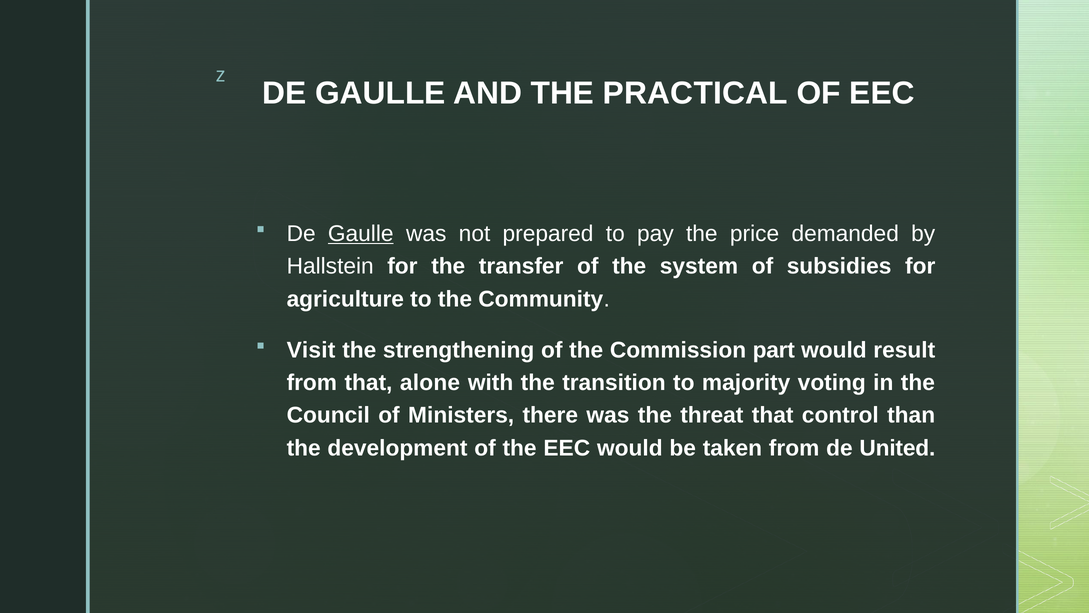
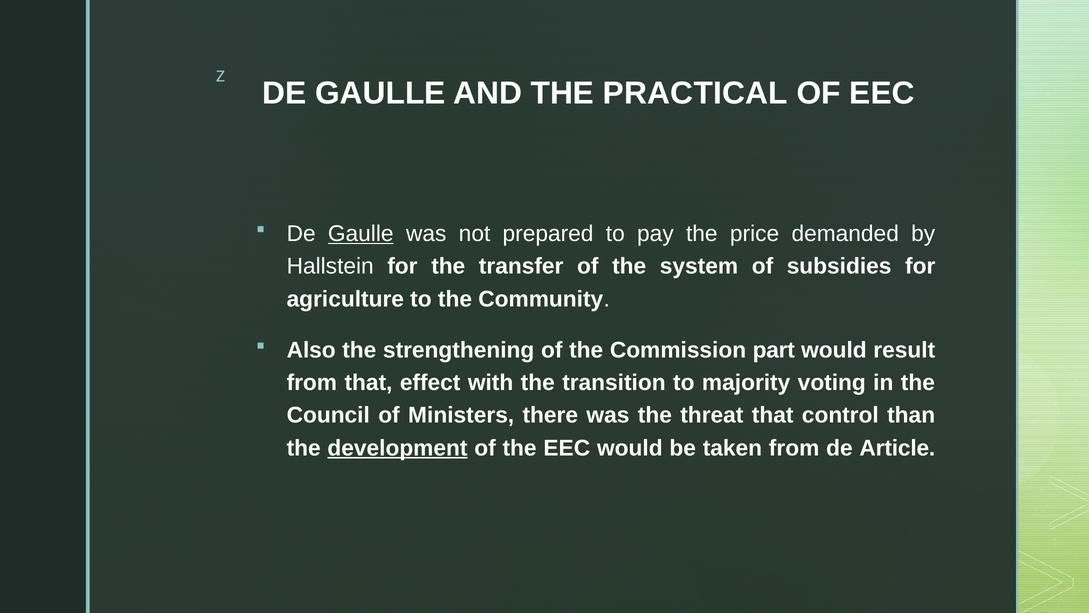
Visit: Visit -> Also (311, 350)
alone: alone -> effect (430, 382)
development underline: none -> present (397, 448)
United: United -> Article (897, 448)
